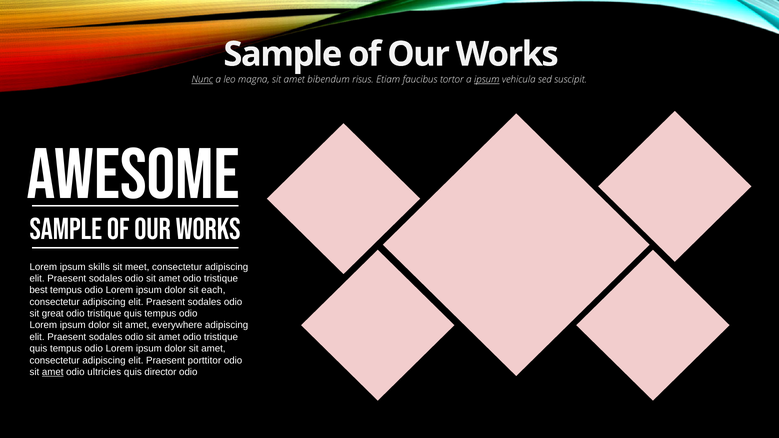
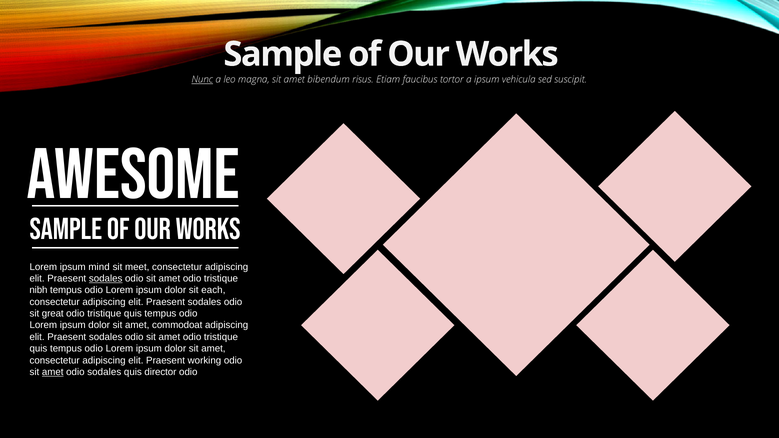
ipsum underline: present -> none (487, 80)
skills: skills -> mind (99, 267)
sodales underline: none -> present (106, 279)
best: best -> nibh (38, 290)
everywhere: everywhere -> commodoat (177, 325)
porttitor: porttitor -> working (204, 360)
odio ultricies: ultricies -> sodales (104, 372)
